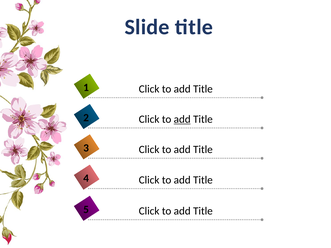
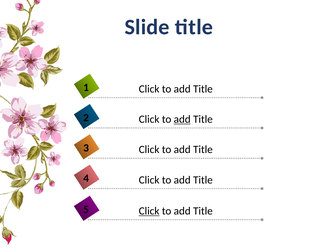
Click underline: none -> present (149, 211)
